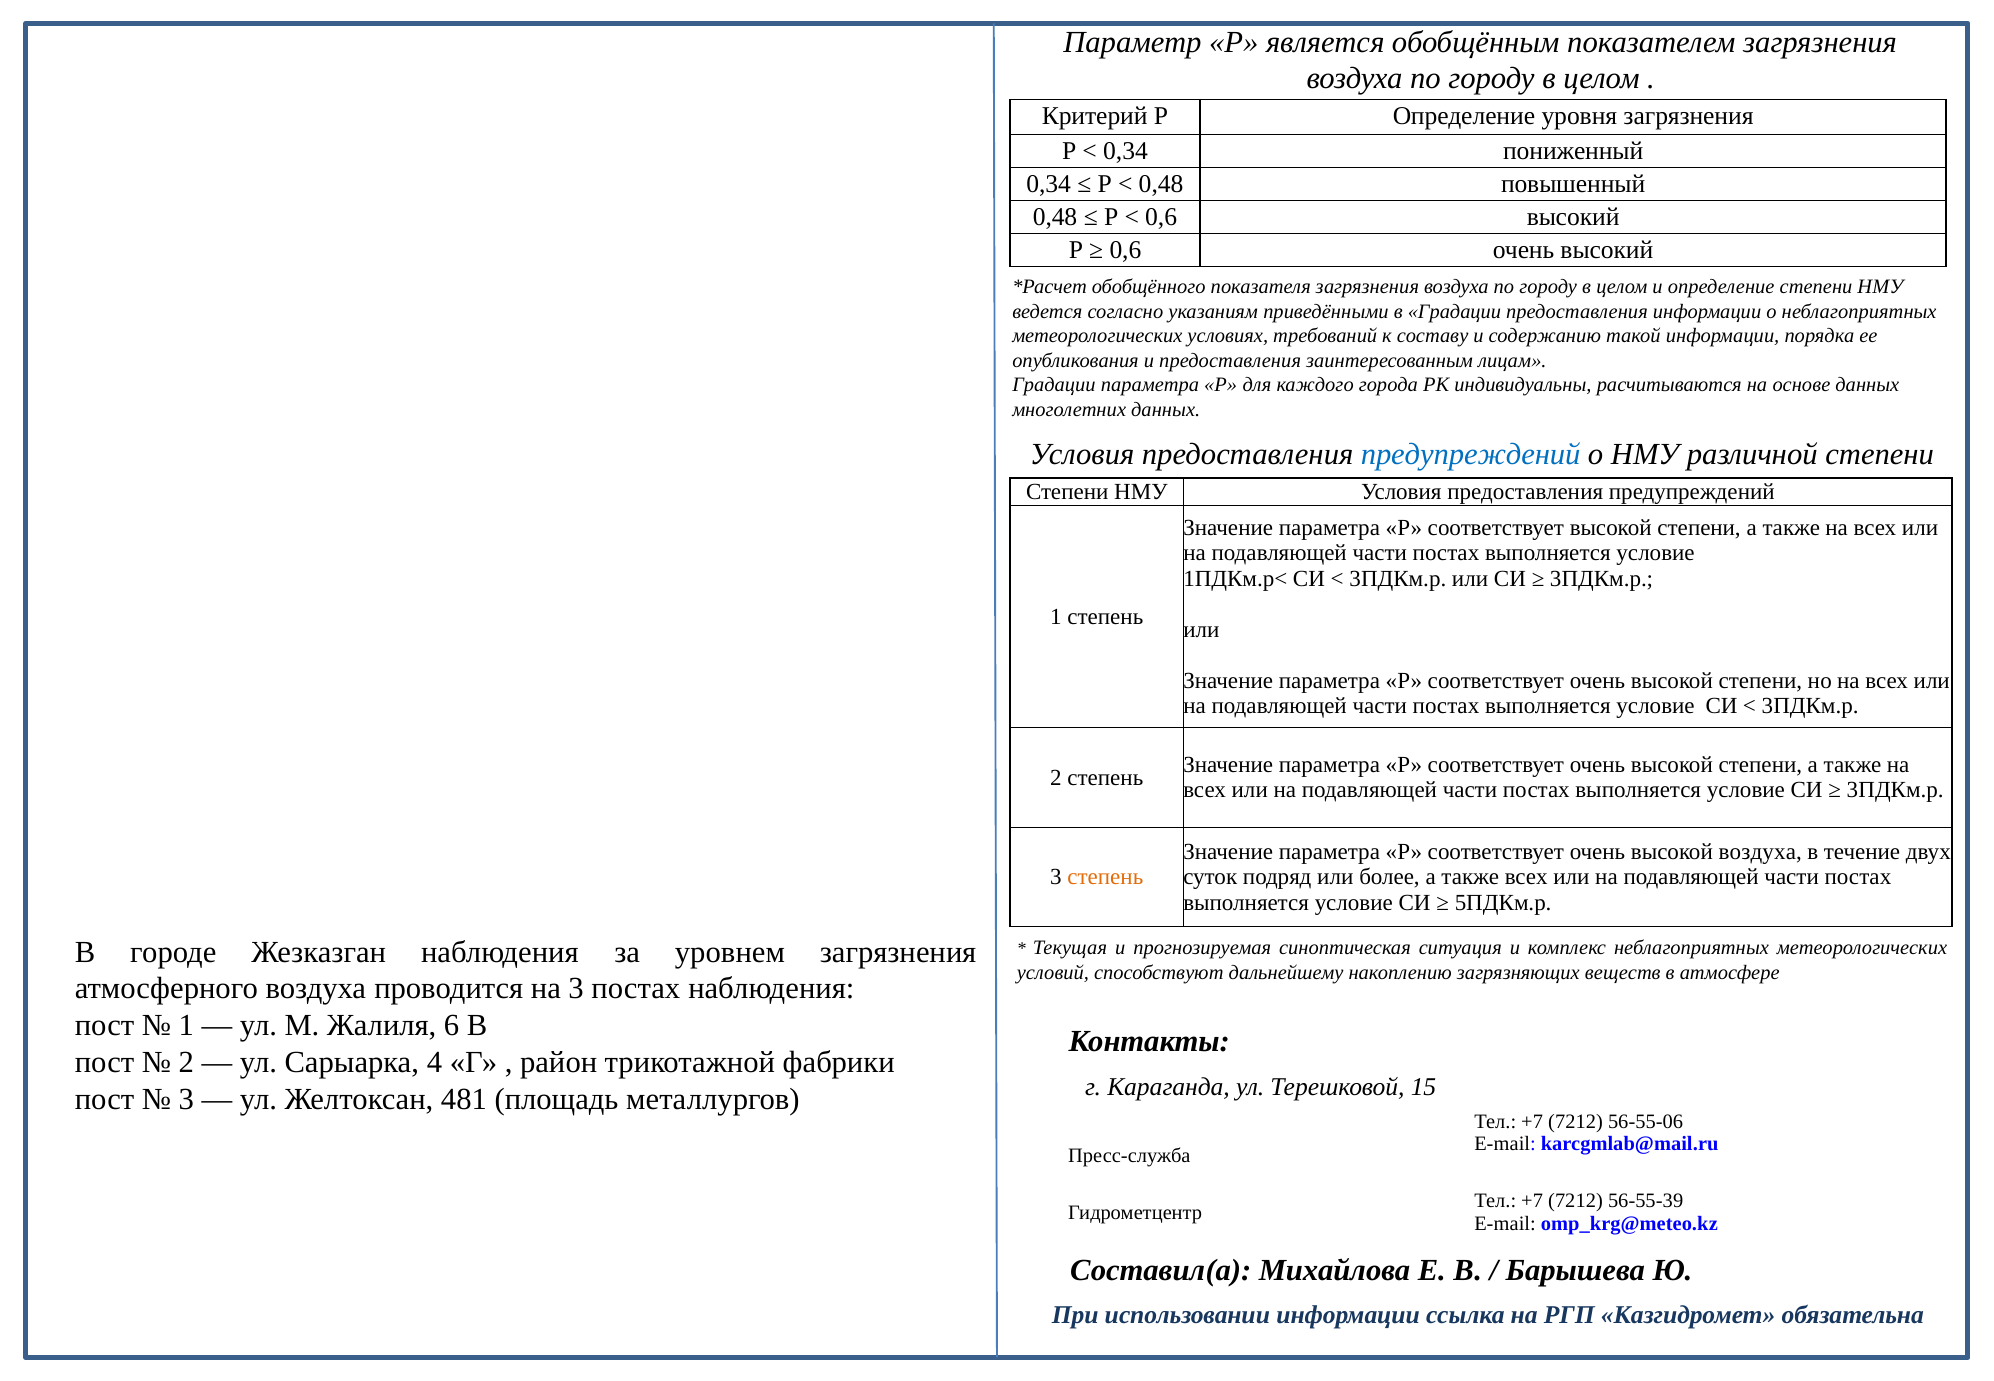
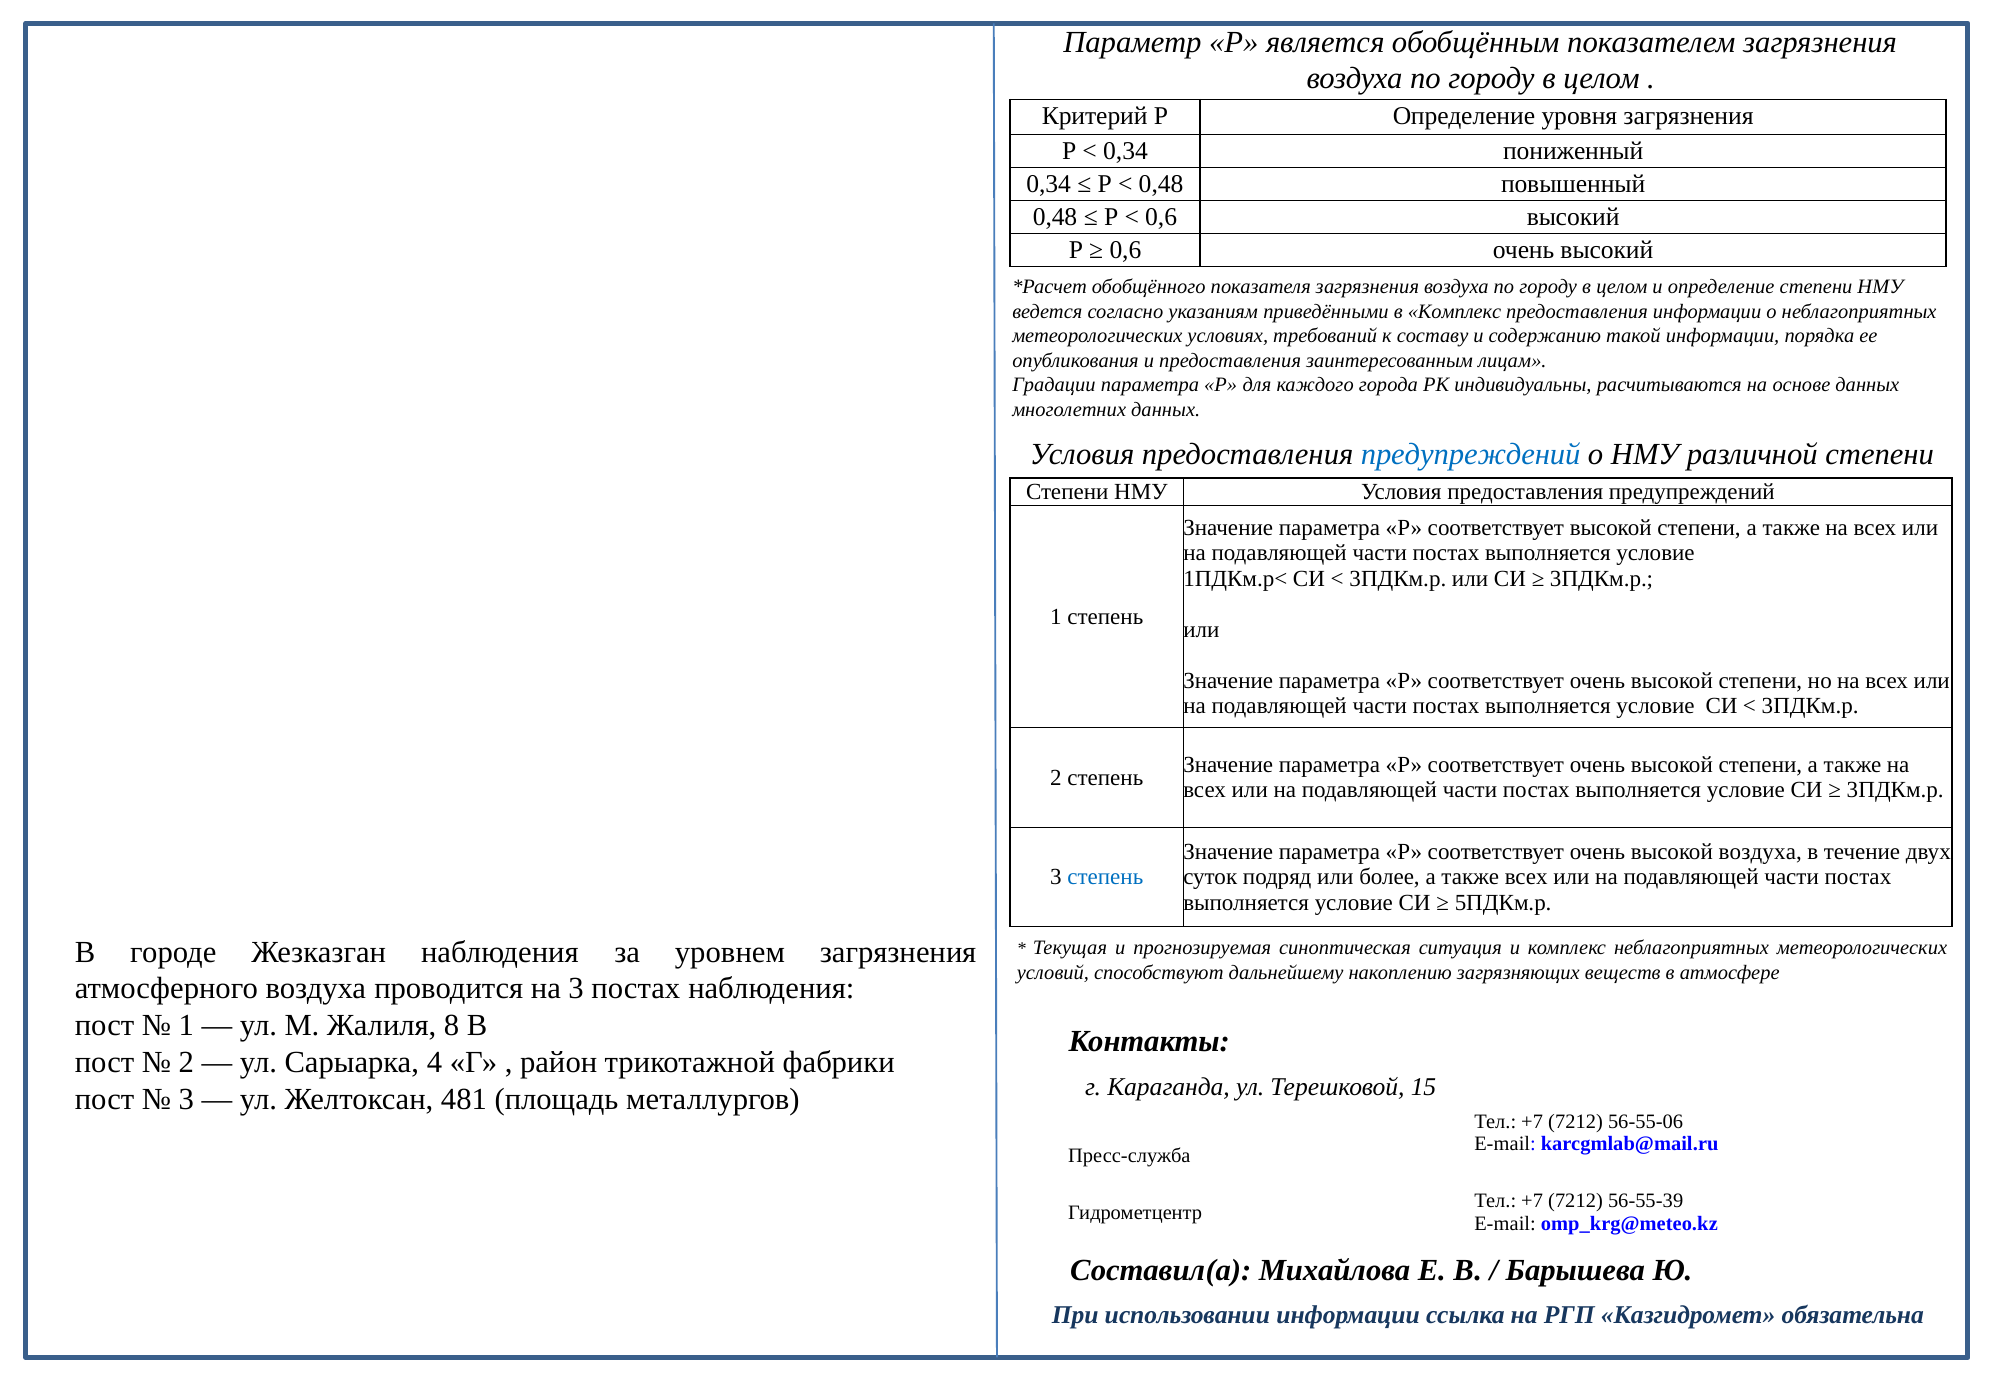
в Градации: Градации -> Комплекс (1454, 311)
степень colour: orange -> blue (1105, 877)
6: 6 -> 8 (452, 1025)
